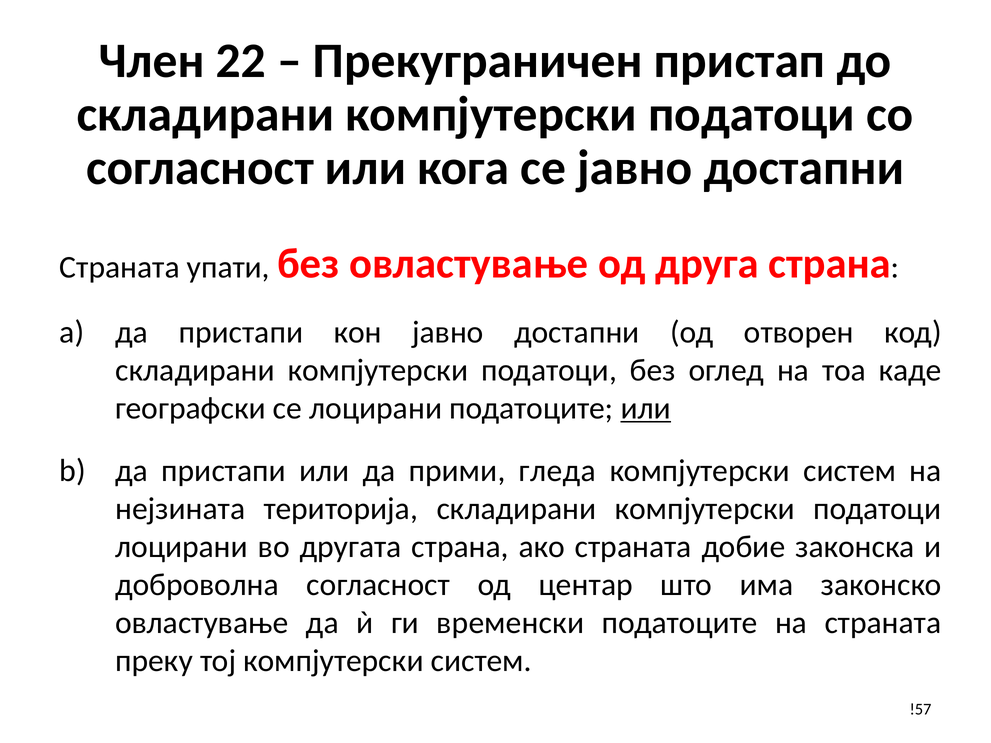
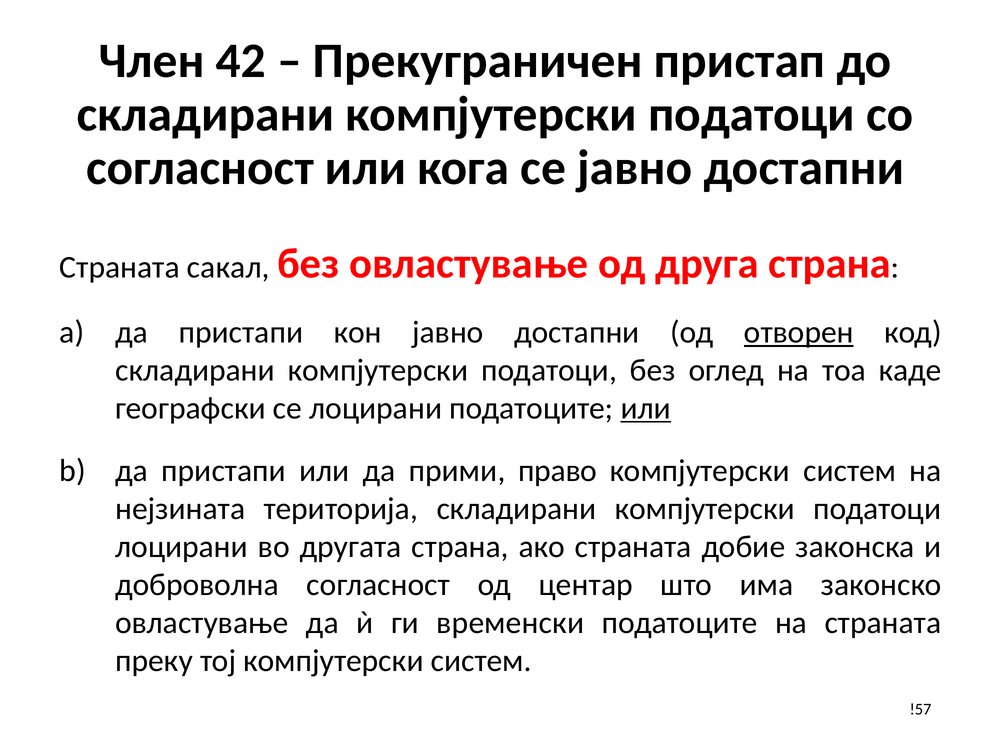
22: 22 -> 42 (241, 61)
упати: упати -> сакал (228, 267)
отворен underline: none -> present (799, 332)
гледа: гледа -> право (558, 471)
